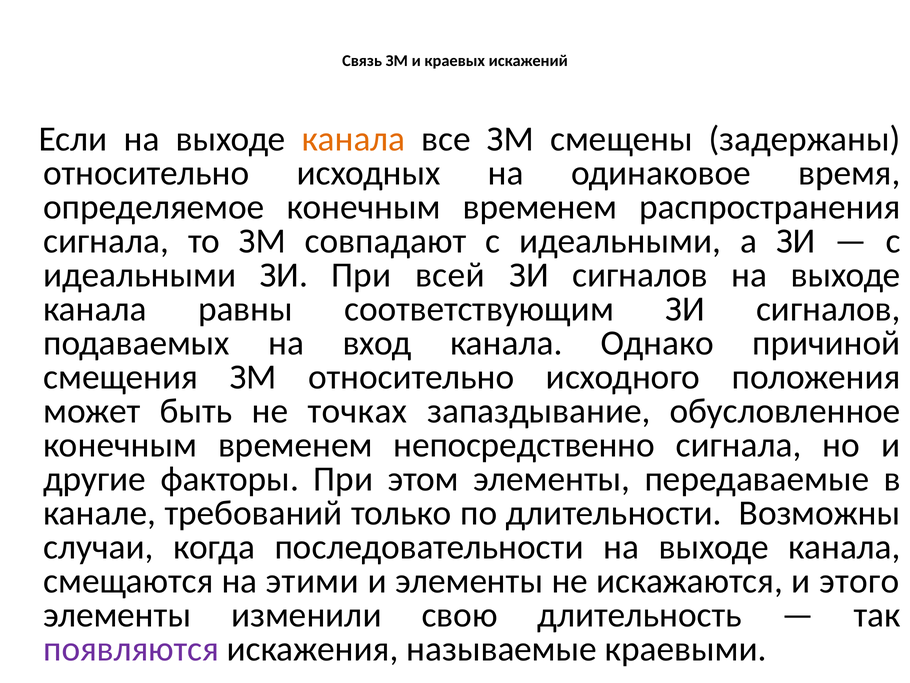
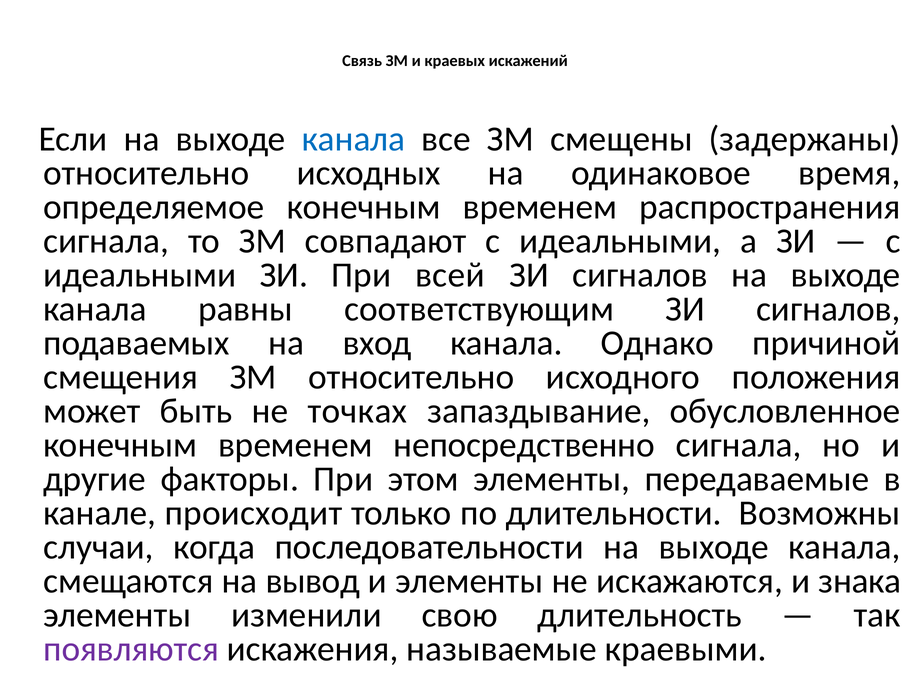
канала colour: orange -> blue (353, 139)
требований: требований -> происходит (254, 513)
этими: этими -> вывод (313, 581)
этого: этого -> знака (860, 581)
